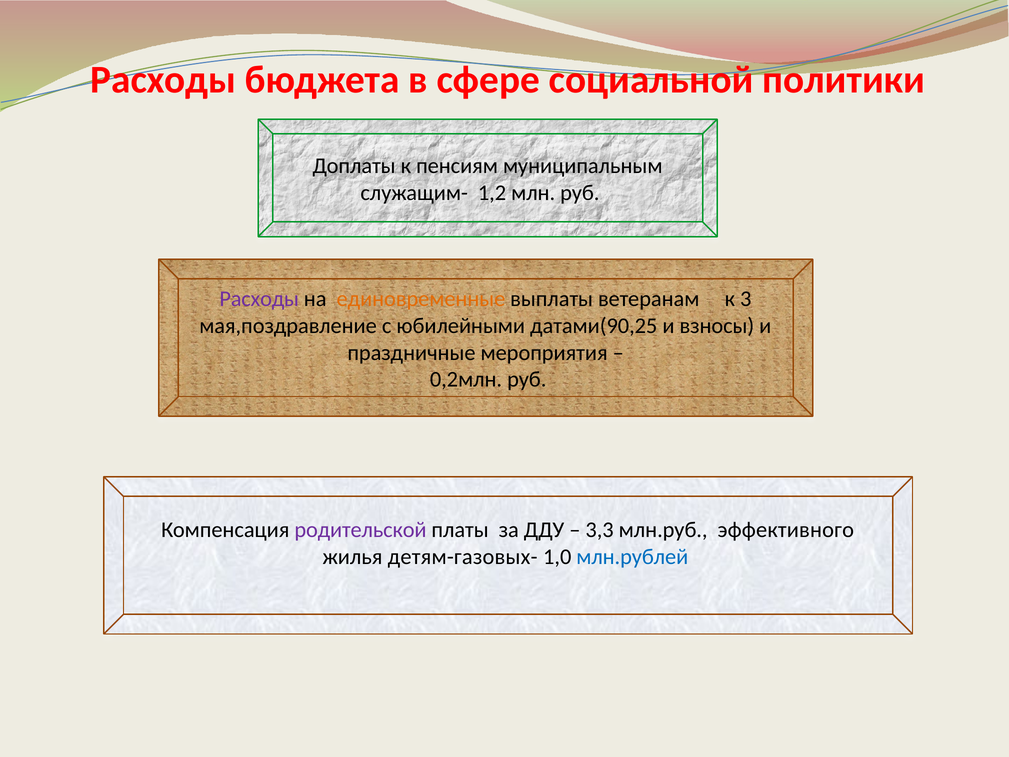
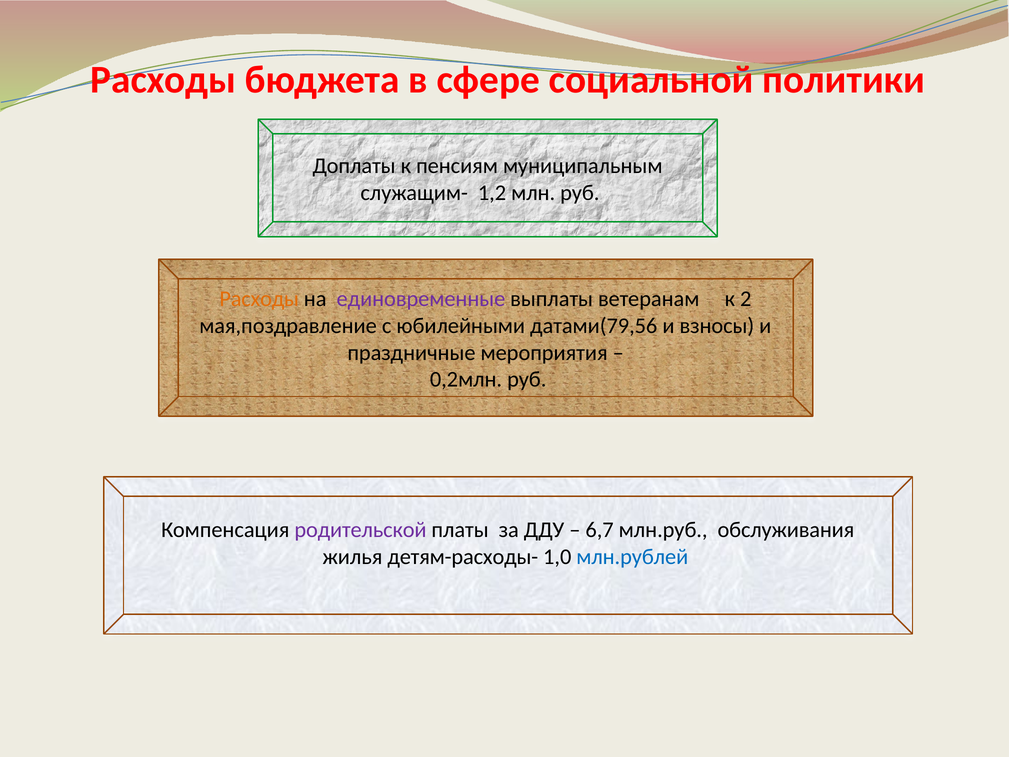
Расходы colour: purple -> orange (259, 299)
единовременные colour: orange -> purple (421, 299)
3: 3 -> 2 (746, 299)
датами(90,25: датами(90,25 -> датами(79,56 (594, 326)
3,3: 3,3 -> 6,7 (600, 530)
эффективного: эффективного -> обслуживания (786, 530)
детям-газовых-: детям-газовых- -> детям-расходы- (463, 557)
